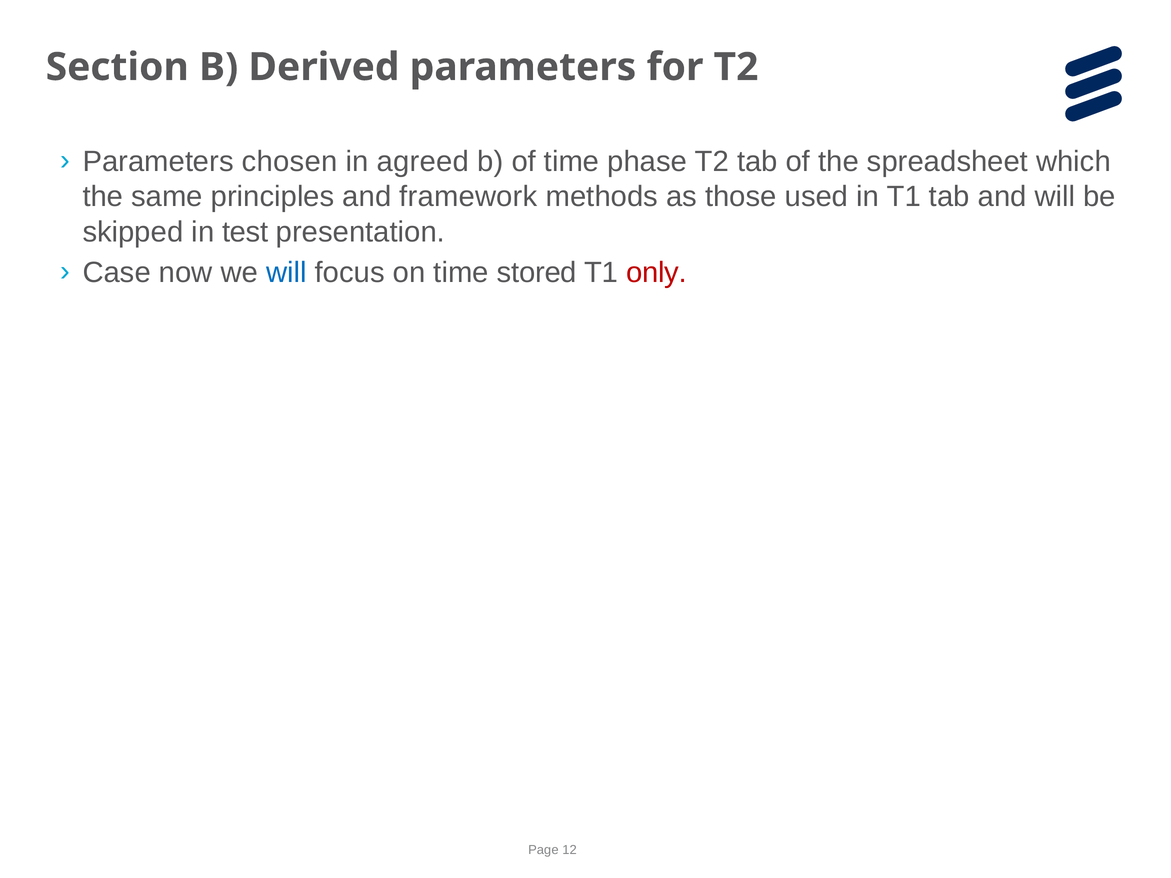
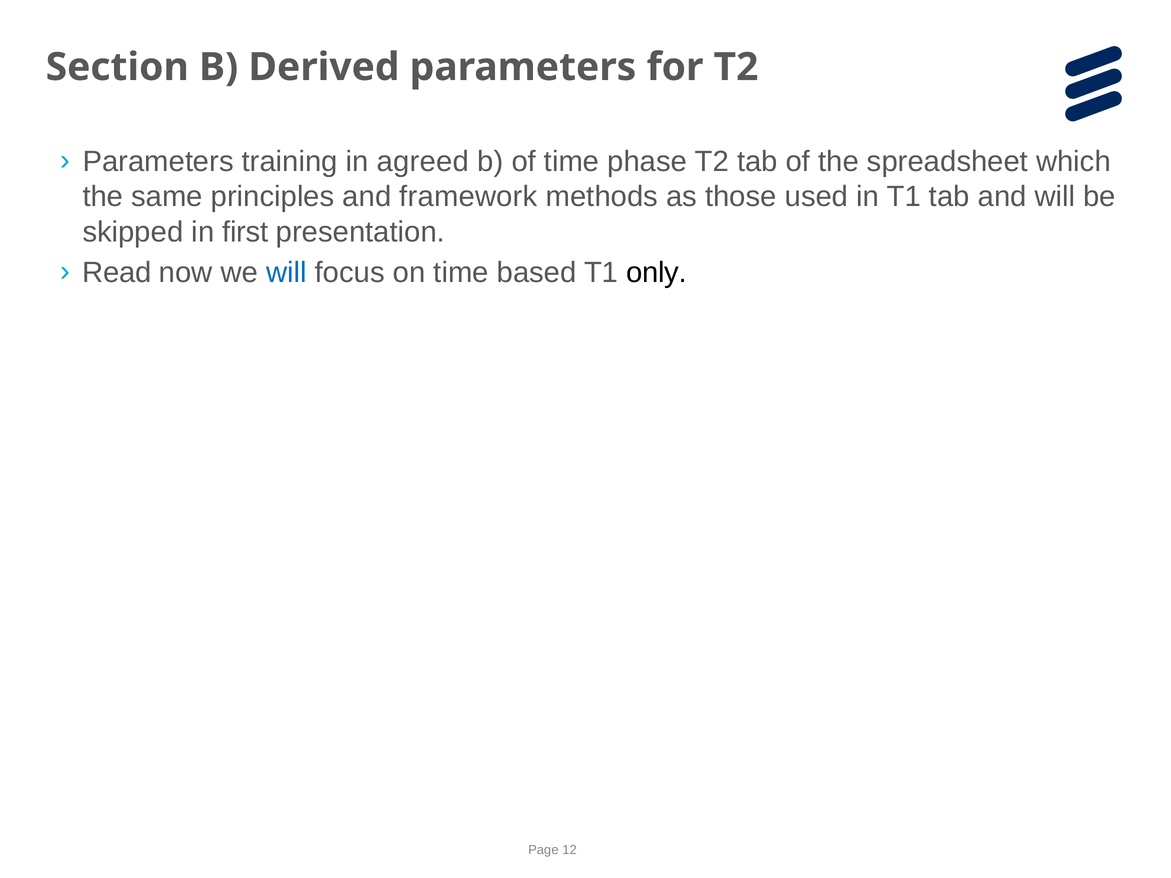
chosen: chosen -> training (290, 162)
test: test -> first (245, 232)
Case: Case -> Read (117, 273)
stored: stored -> based (537, 273)
only colour: red -> black (656, 273)
